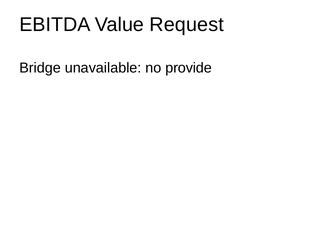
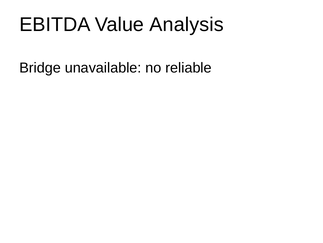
Request: Request -> Analysis (187, 25)
provide: provide -> reliable (189, 68)
